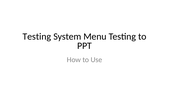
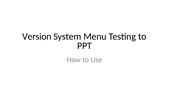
Testing: Testing -> Version (37, 37)
